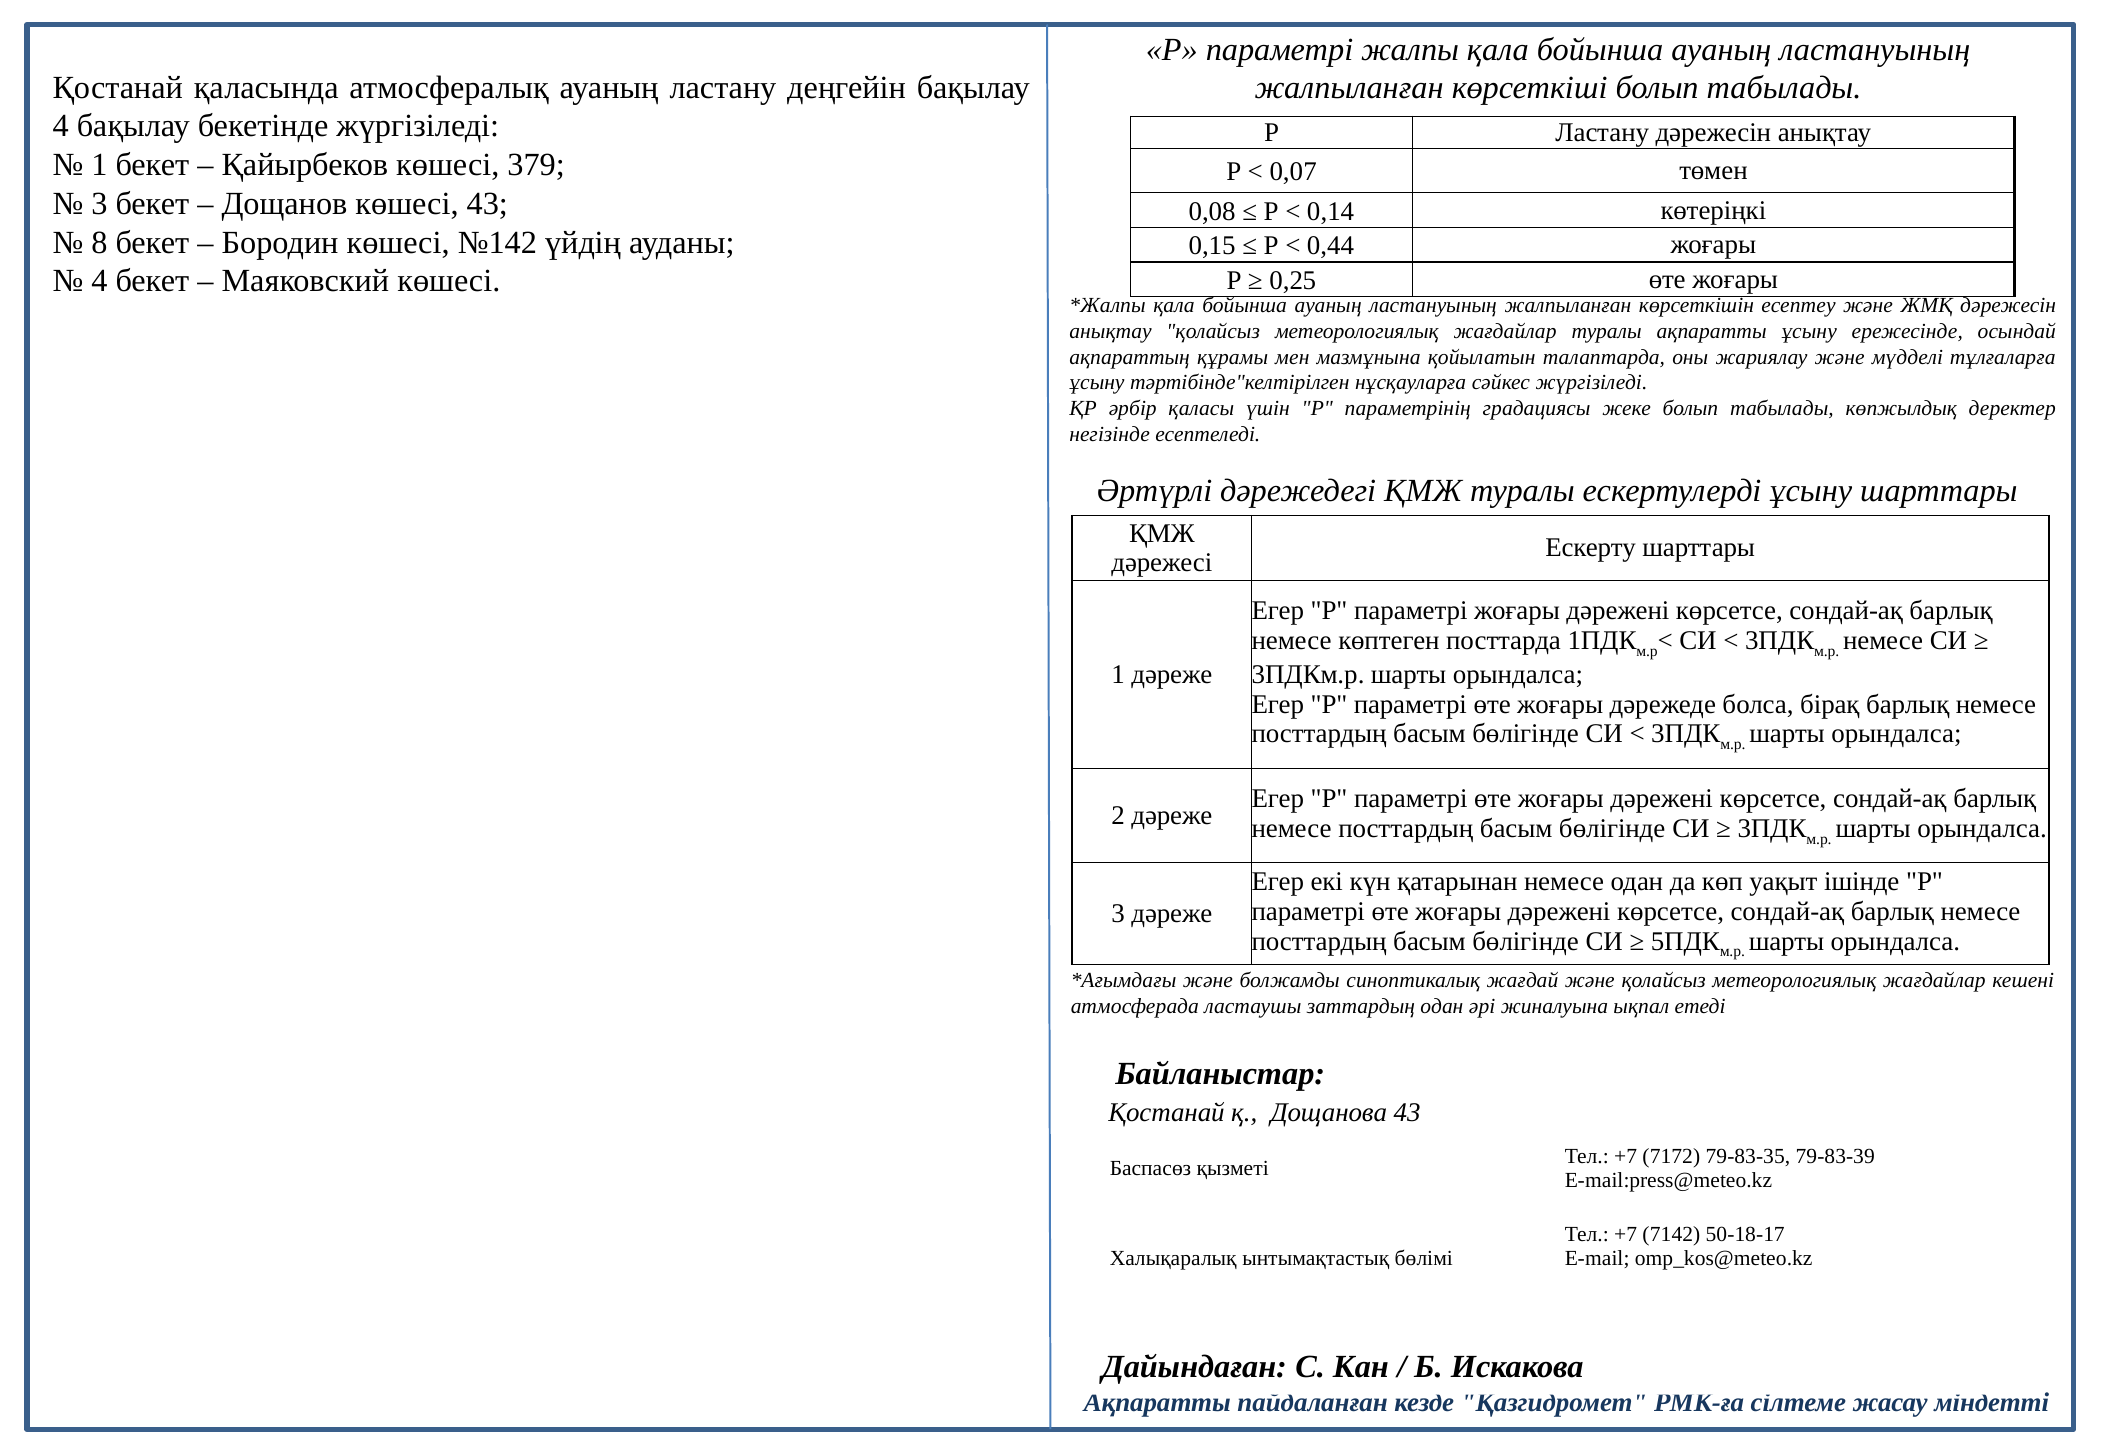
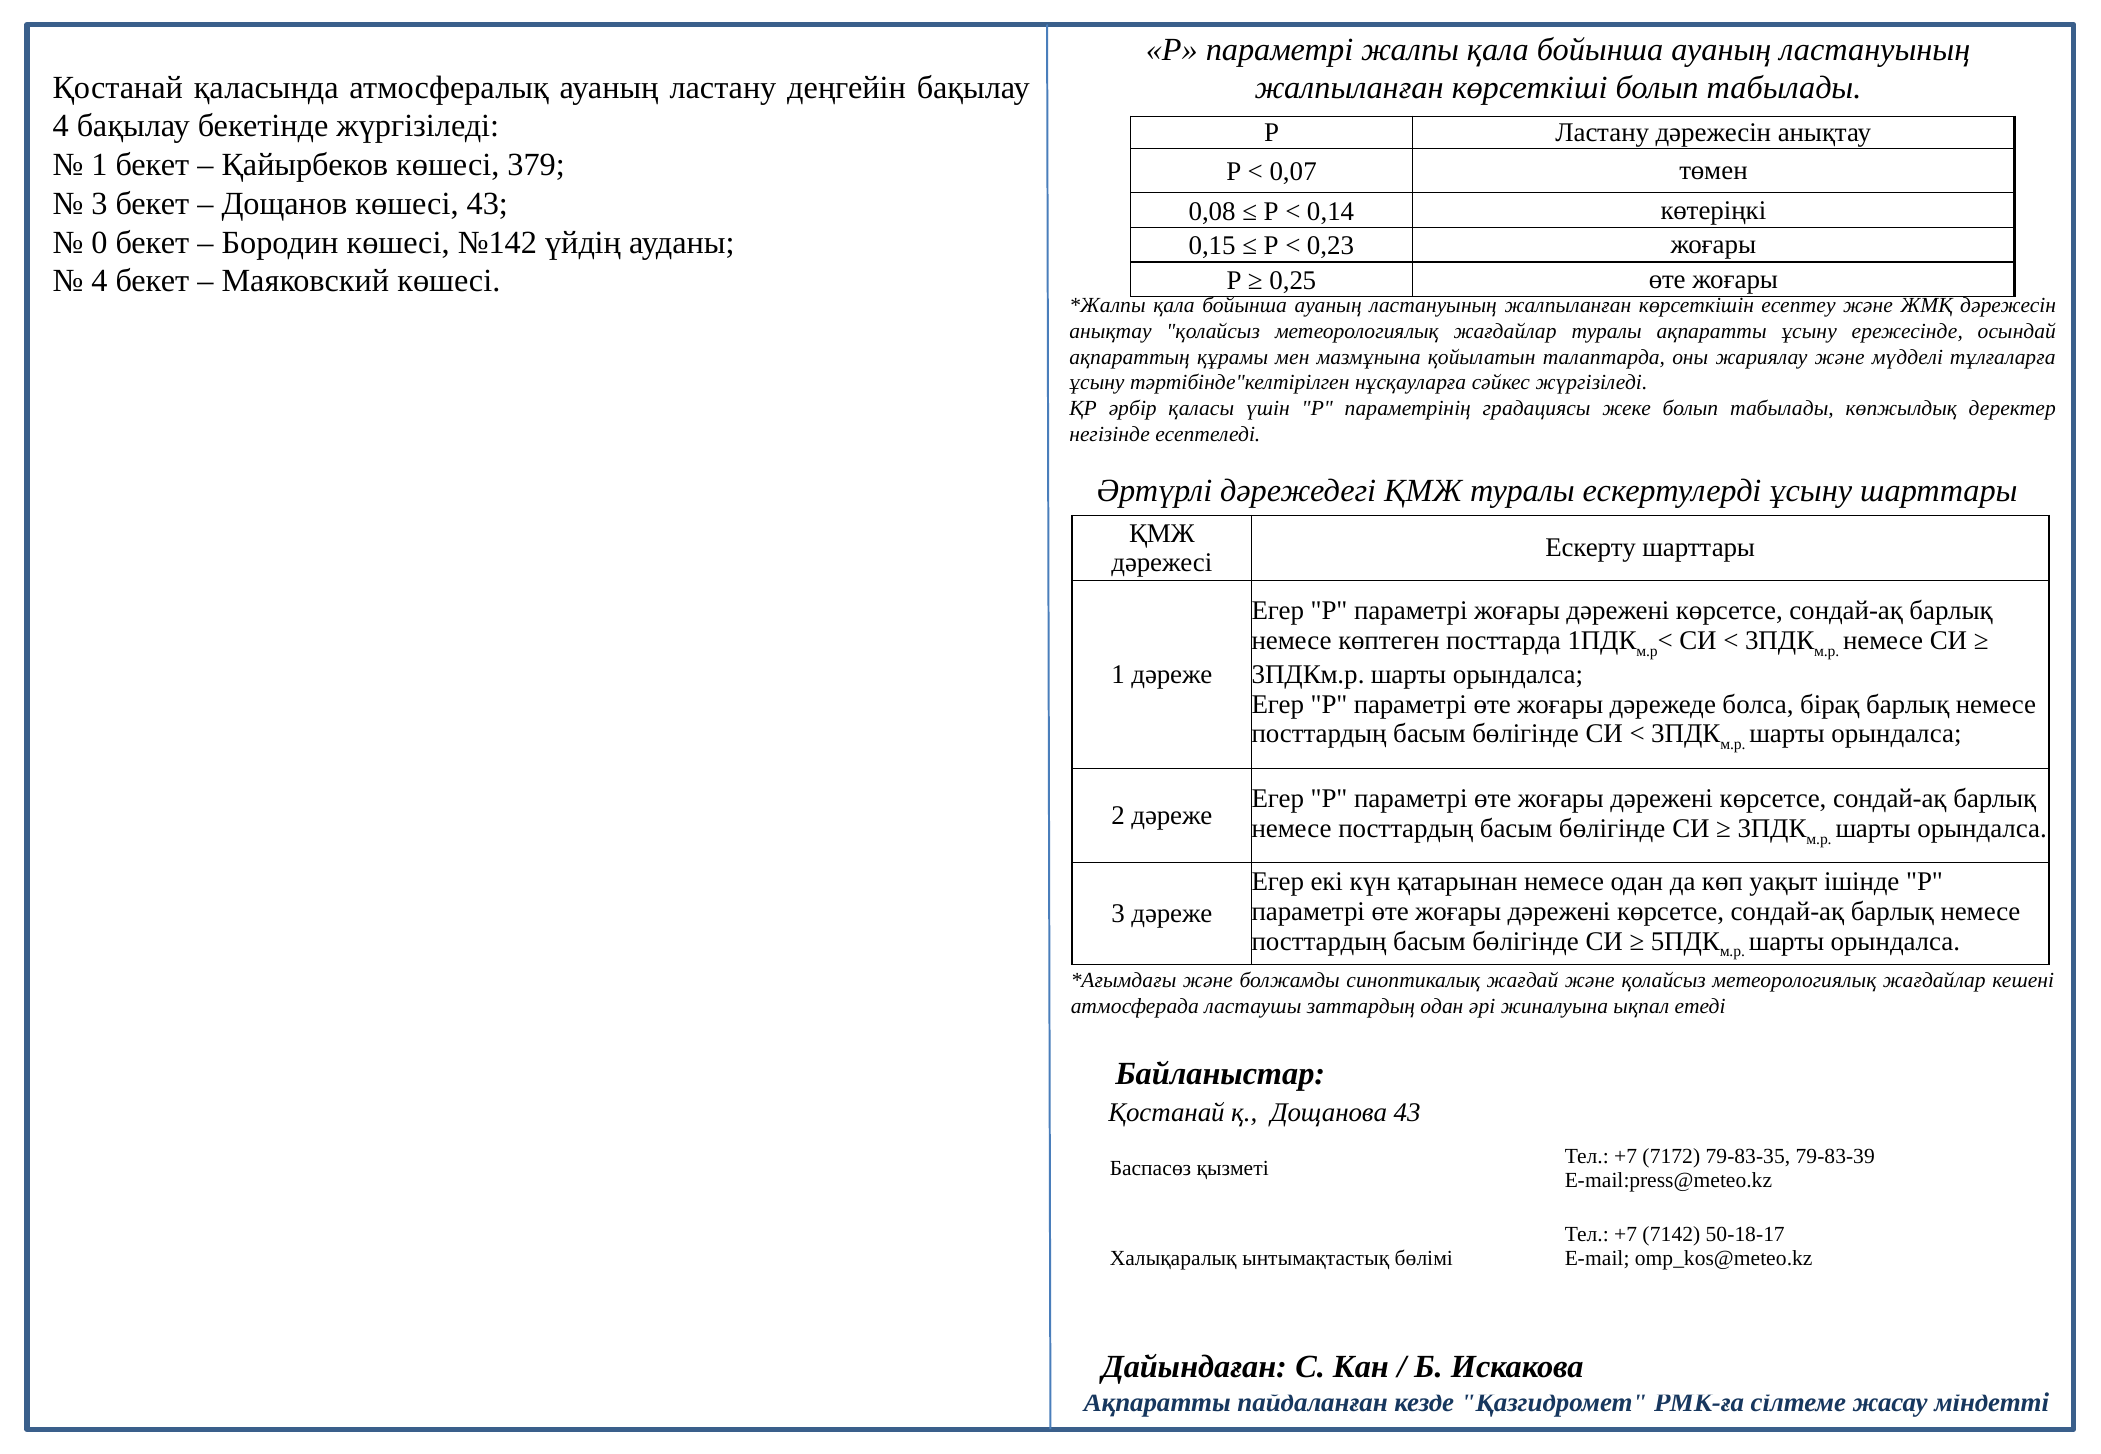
8: 8 -> 0 (100, 243)
0,44: 0,44 -> 0,23 (1330, 246)
